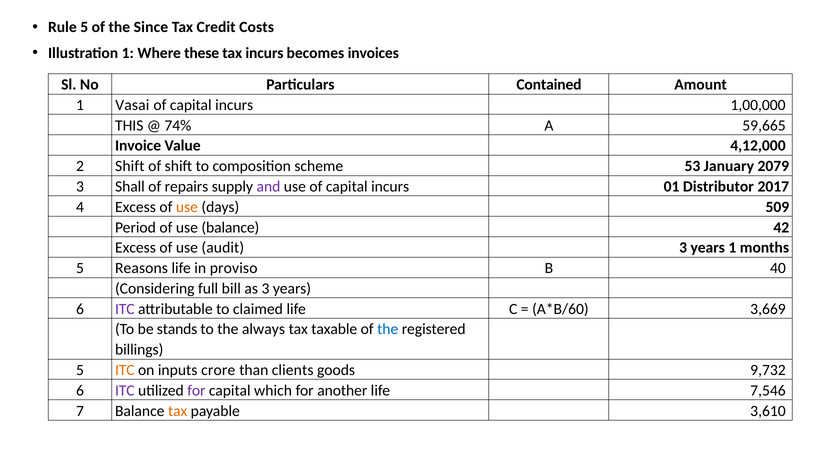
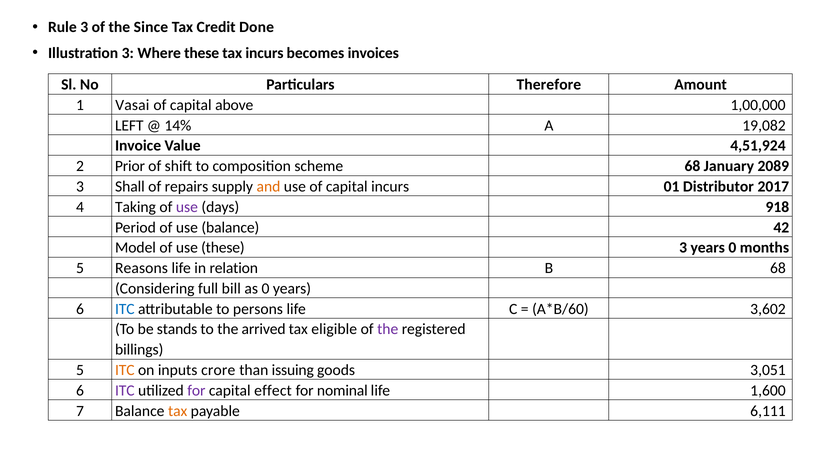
Rule 5: 5 -> 3 (84, 27)
Costs: Costs -> Done (257, 27)
Illustration 1: 1 -> 3 (128, 53)
Contained: Contained -> Therefore (549, 85)
incurs: incurs -> above (234, 105)
THIS: THIS -> LEFT (129, 125)
74%: 74% -> 14% (178, 125)
59,665: 59,665 -> 19,082 (764, 125)
4,12,000: 4,12,000 -> 4,51,924 (758, 146)
2 Shift: Shift -> Prior (130, 166)
scheme 53: 53 -> 68 (692, 166)
2079: 2079 -> 2089 (773, 166)
and colour: purple -> orange (268, 187)
4 Excess: Excess -> Taking (135, 207)
use colour: orange -> purple (187, 207)
509: 509 -> 918 (777, 207)
Excess: Excess -> Model (135, 248)
use audit: audit -> these (223, 248)
years 1: 1 -> 0 (732, 248)
proviso: proviso -> relation (234, 268)
B 40: 40 -> 68 (778, 268)
as 3: 3 -> 0 (266, 289)
ITC colour: purple -> blue (125, 309)
claimed: claimed -> persons (258, 309)
3,669: 3,669 -> 3,602 (768, 309)
always: always -> arrived (264, 329)
taxable: taxable -> eligible (334, 329)
the colour: blue -> purple (388, 329)
clients: clients -> issuing (293, 370)
9,732: 9,732 -> 3,051 (768, 370)
which: which -> effect (273, 390)
another: another -> nominal (342, 390)
7,546: 7,546 -> 1,600 (768, 390)
3,610: 3,610 -> 6,111 (768, 411)
